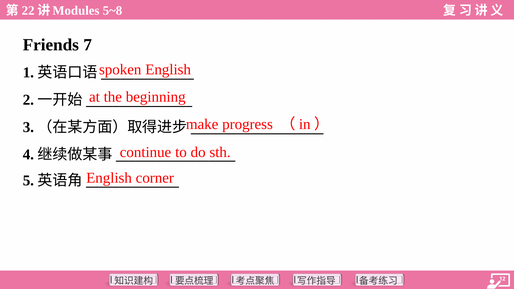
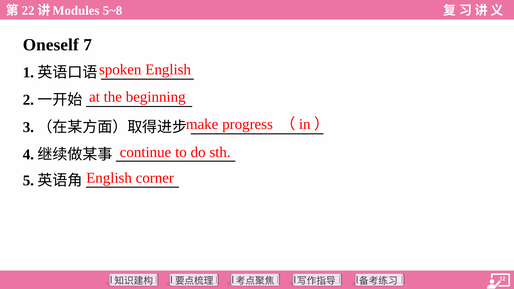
Friends: Friends -> Oneself (51, 45)
